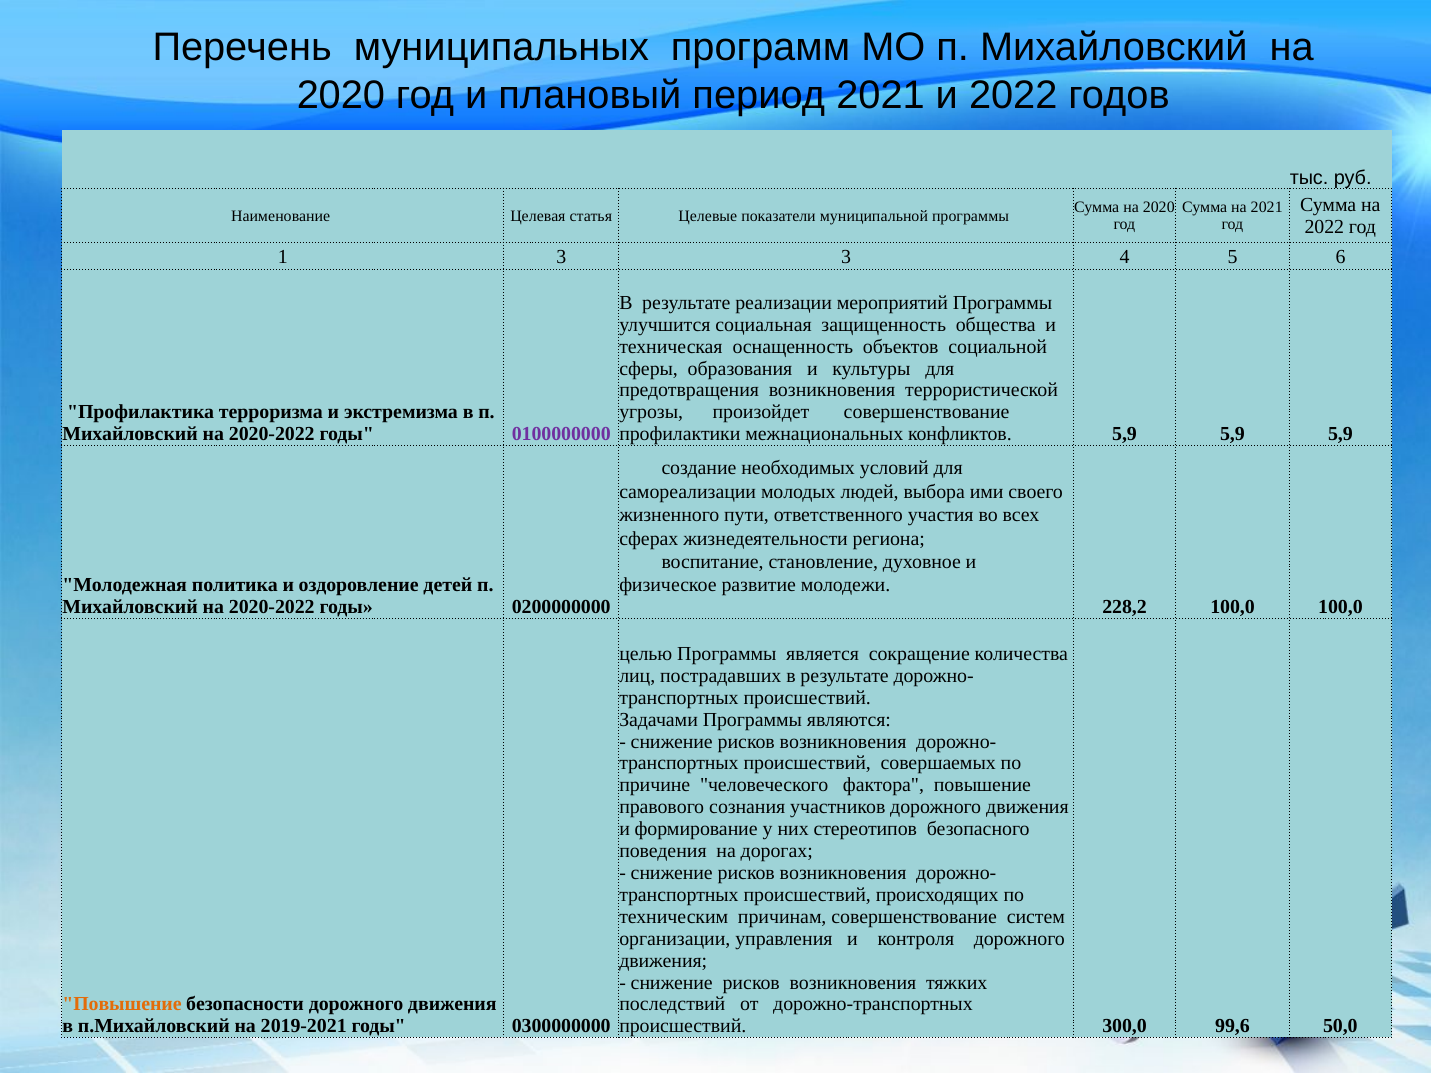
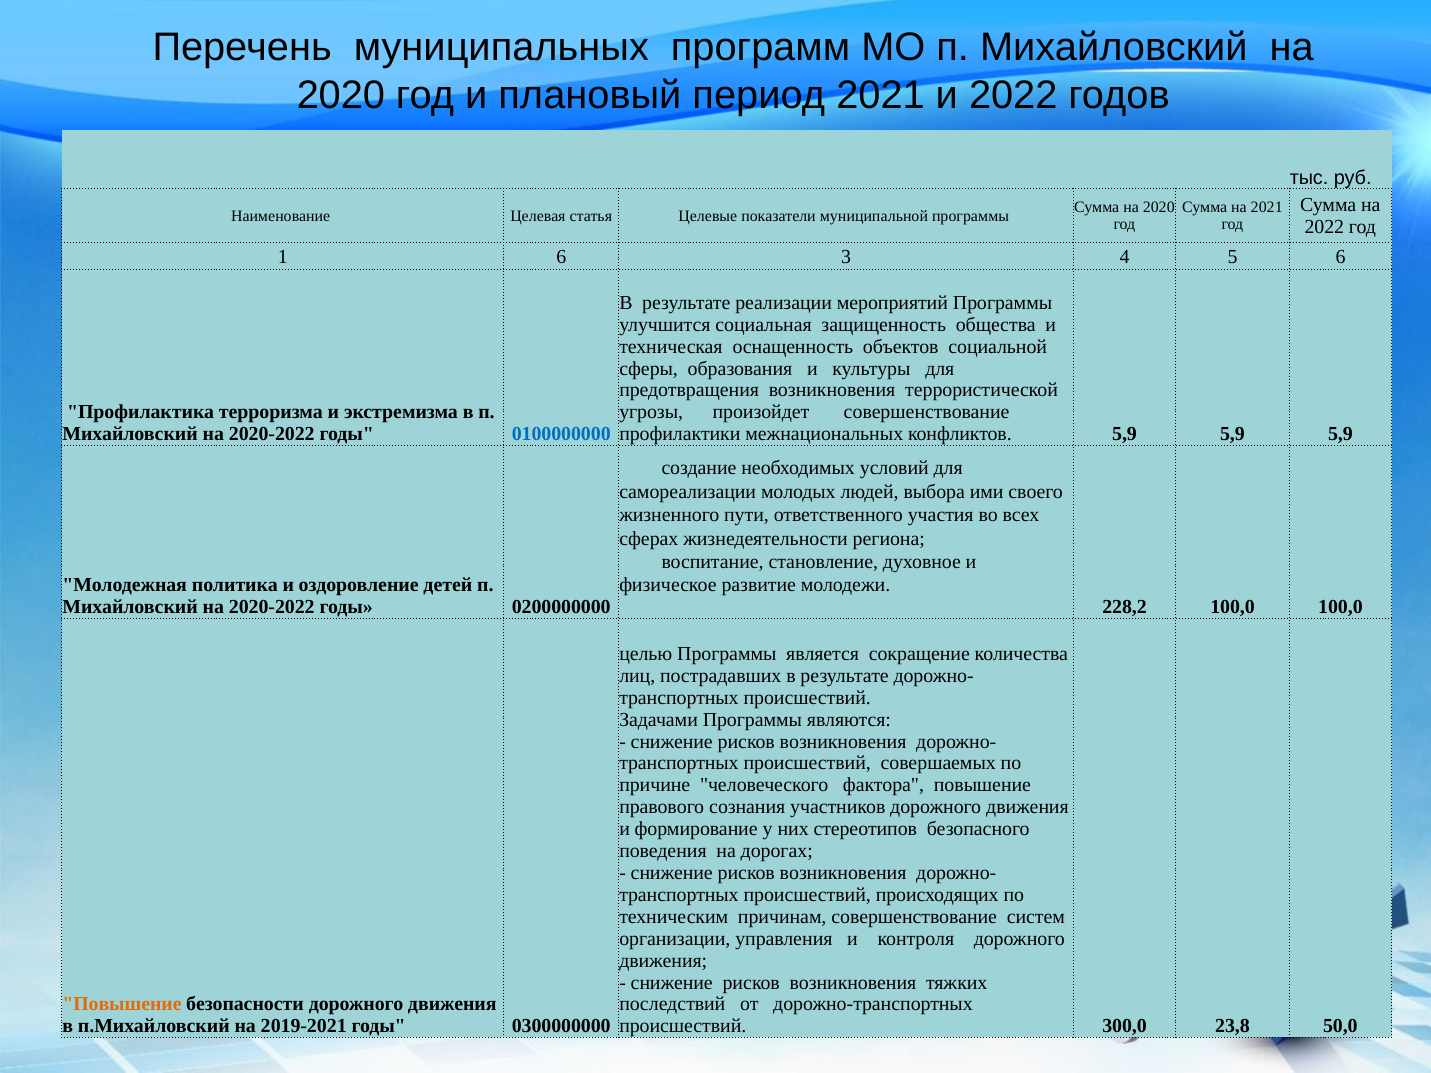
1 3: 3 -> 6 (561, 257)
0100000000 colour: purple -> blue (561, 434)
99,6: 99,6 -> 23,8 (1232, 1027)
